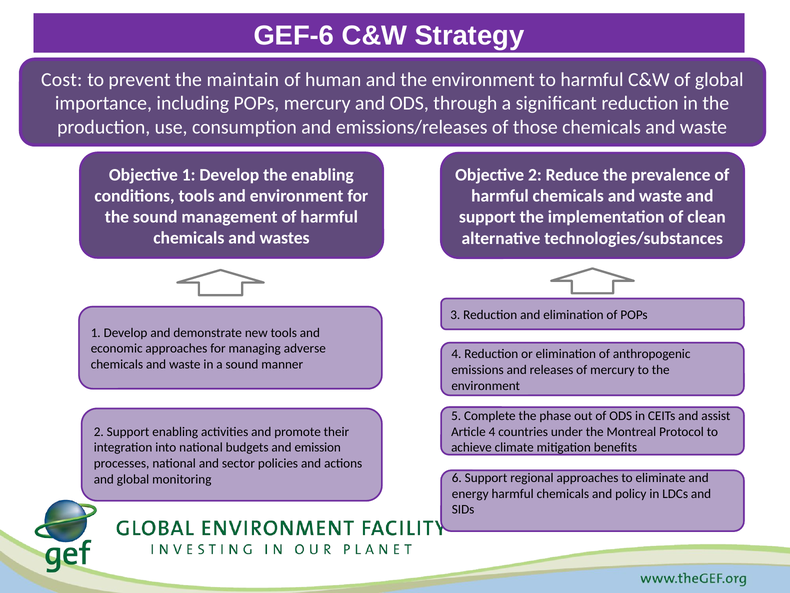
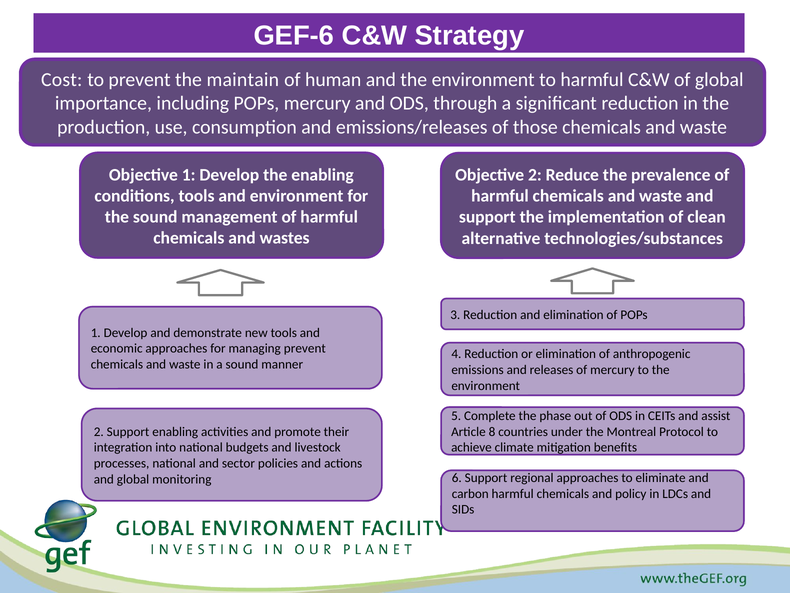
managing adverse: adverse -> prevent (305, 348)
Article 4: 4 -> 8 (492, 431)
emission: emission -> livestock (318, 447)
energy: energy -> carbon (470, 493)
